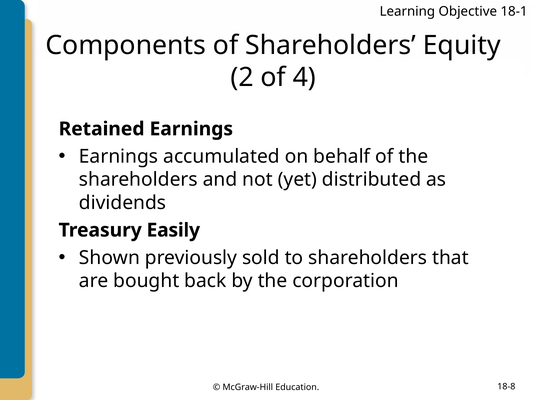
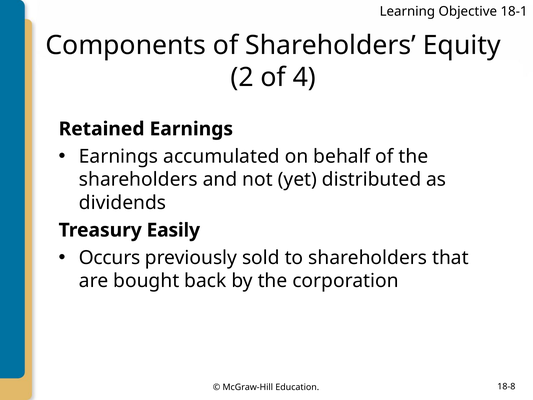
Shown: Shown -> Occurs (110, 258)
